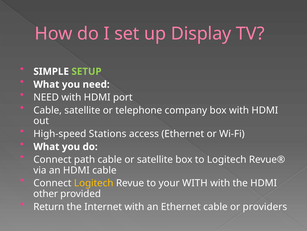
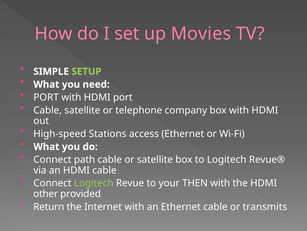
Display: Display -> Movies (201, 34)
NEED: NEED -> PORT (46, 97)
Logitech colour: yellow -> light green (94, 183)
your WITH: WITH -> THEN (195, 183)
providers: providers -> transmits (265, 206)
